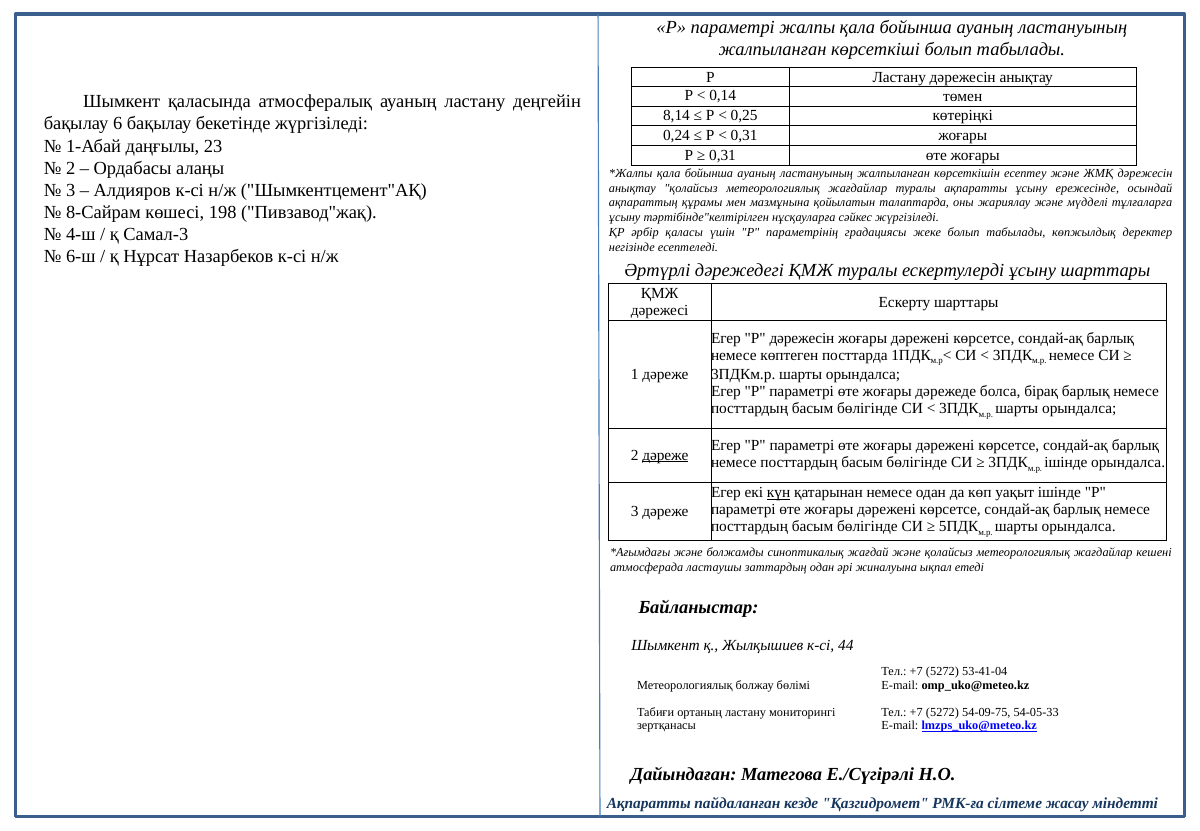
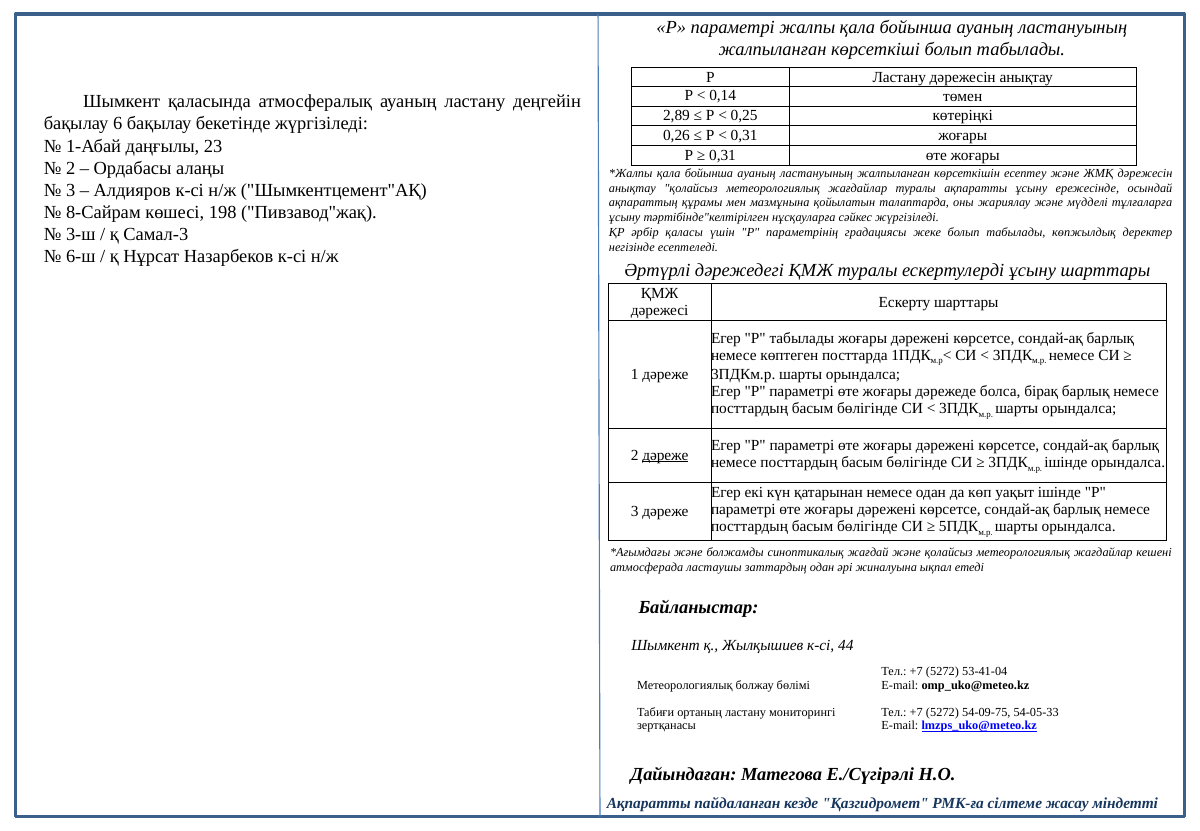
8,14: 8,14 -> 2,89 (676, 116)
0,24: 0,24 -> 0,26 (676, 135)
4-ш: 4-ш -> 3-ш (81, 235)
Р дәрежесін: дәрежесін -> табылады (802, 338)
күн underline: present -> none (779, 493)
